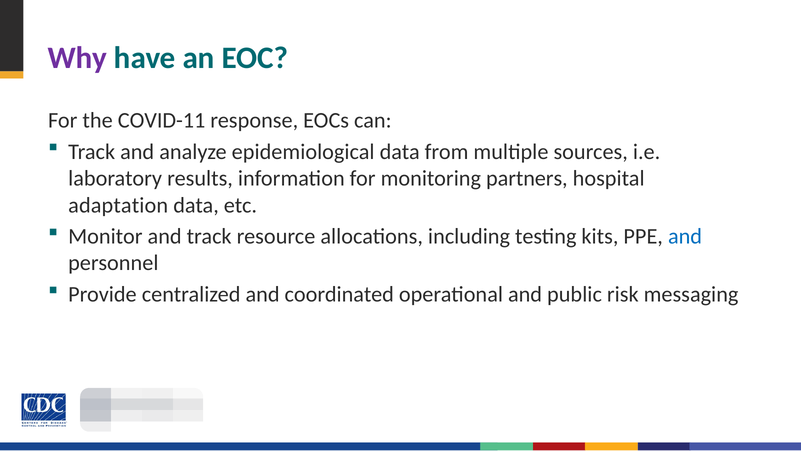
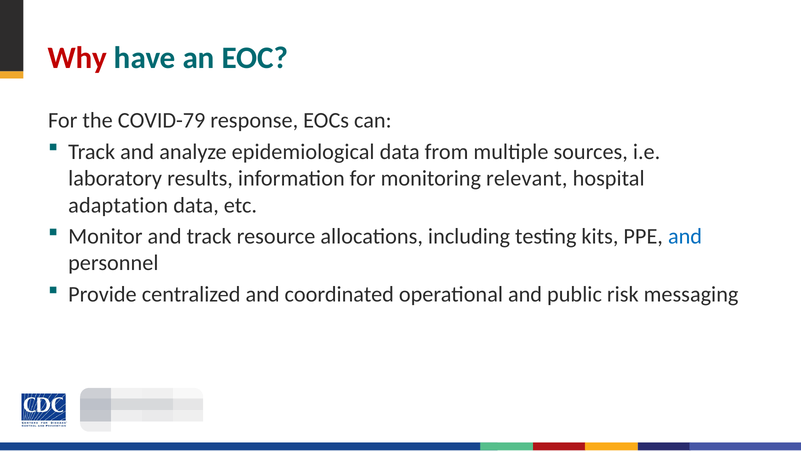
Why colour: purple -> red (78, 58)
COVID-11: COVID-11 -> COVID-79 (162, 120)
partners: partners -> relevant (527, 178)
